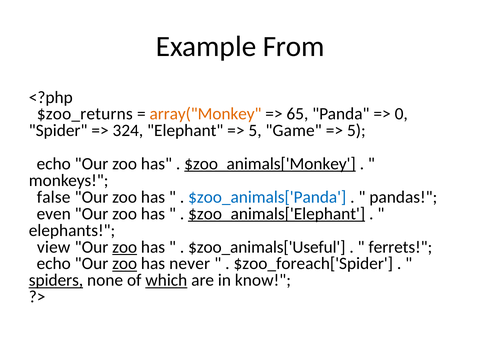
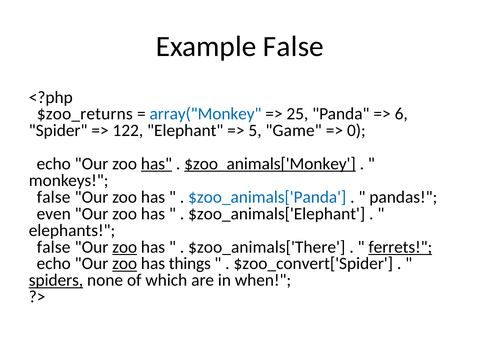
Example From: From -> False (293, 46)
array("Monkey colour: orange -> blue (206, 114)
65: 65 -> 25 (297, 114)
0: 0 -> 6 (401, 114)
324: 324 -> 122 (128, 131)
5: 5 -> 0 (356, 131)
has underline: none -> present (156, 164)
$zoo_animals['Elephant underline: present -> none (277, 214)
view: view -> false (54, 247)
$zoo_animals['Useful: $zoo_animals['Useful -> $zoo_animals['There (267, 247)
ferrets underline: none -> present (400, 247)
never: never -> things (190, 264)
$zoo_foreach['Spider: $zoo_foreach['Spider -> $zoo_convert['Spider (313, 264)
which underline: present -> none (166, 280)
know: know -> when (263, 280)
